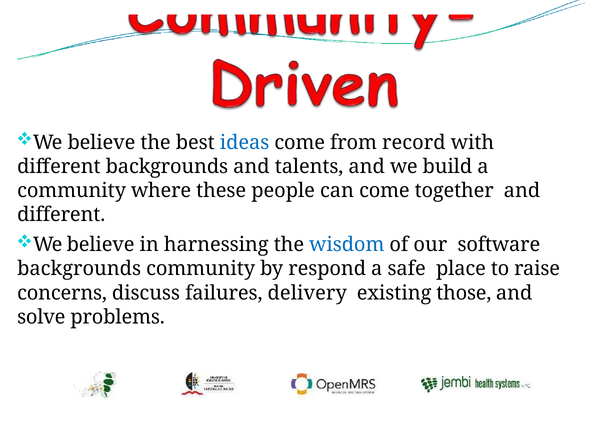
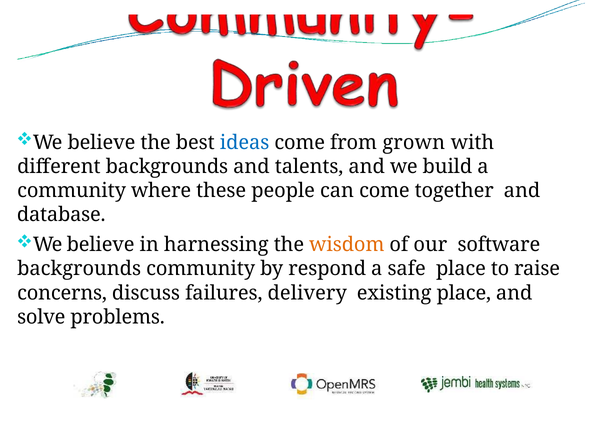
record: record -> grown (414, 142)
different: different -> database (61, 215)
wisdom colour: blue -> orange (347, 245)
existing those: those -> place (464, 293)
